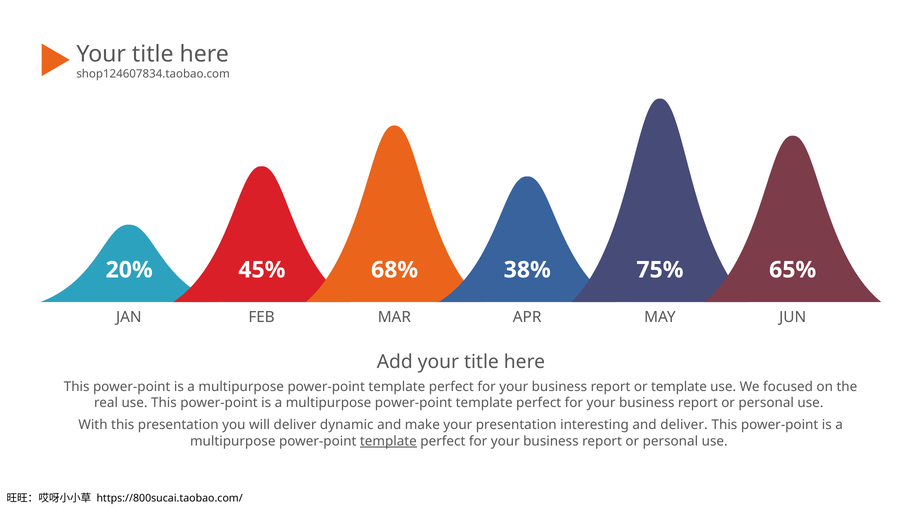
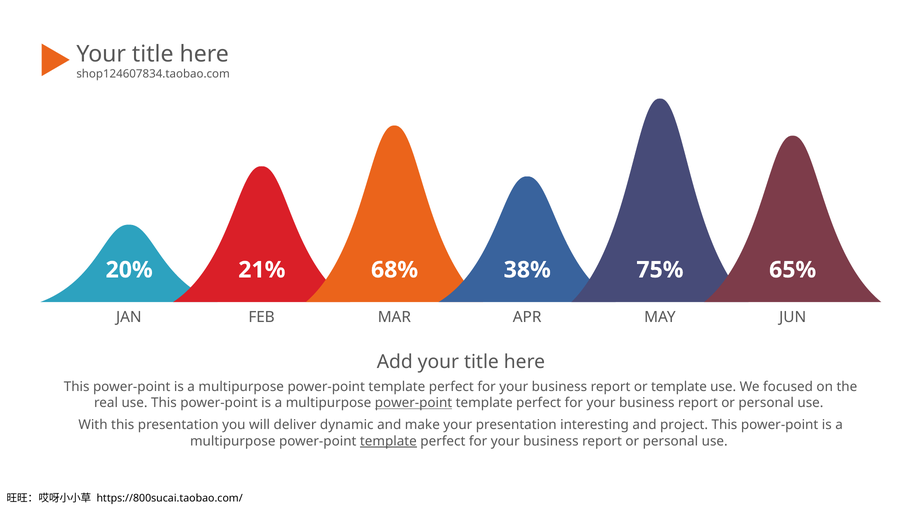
45%: 45% -> 21% (262, 270)
power-point underline: none -> present (413, 403)
and deliver: deliver -> project (684, 425)
